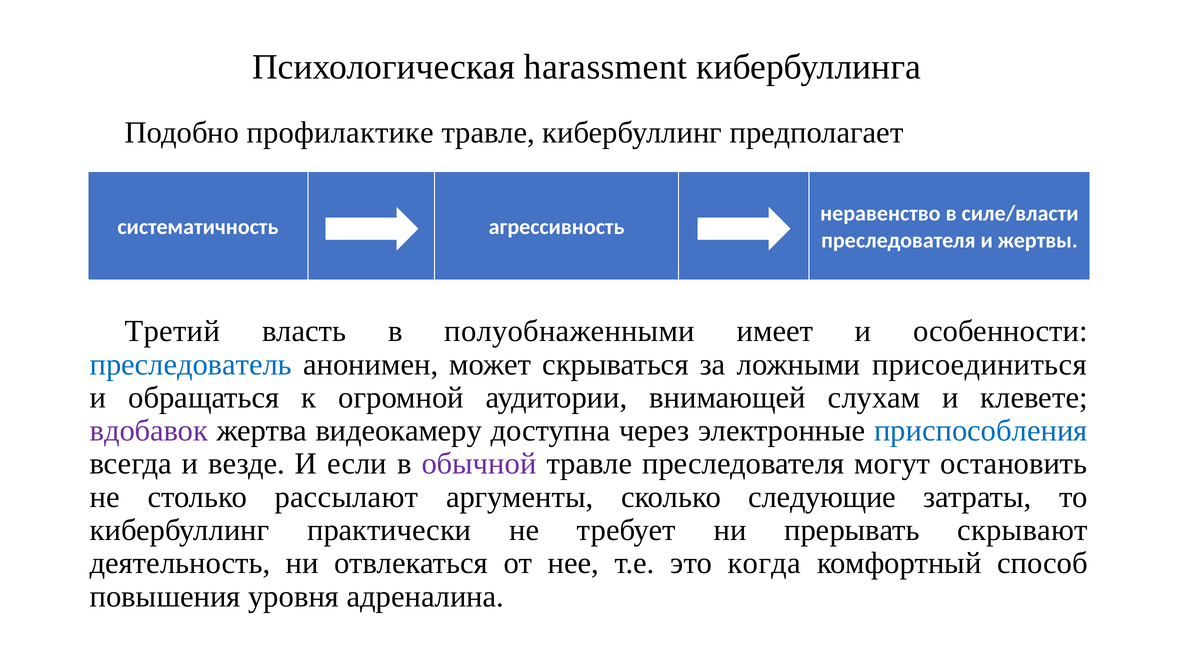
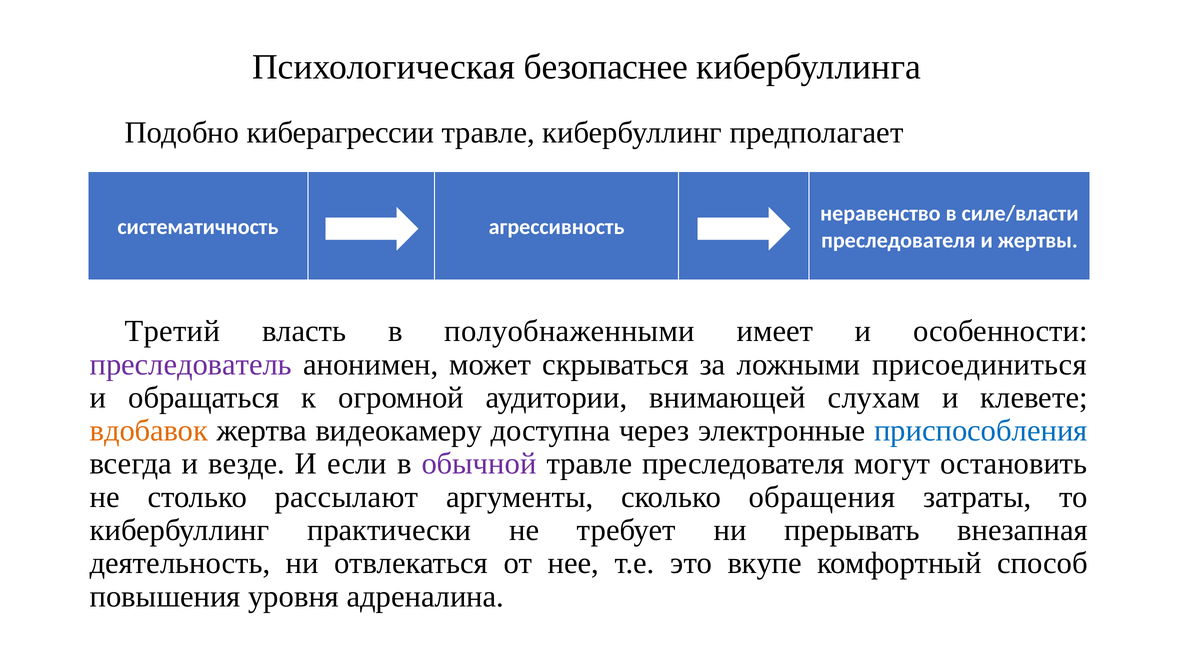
harassment: harassment -> безопаснее (606, 67)
профилактике: профилактике -> киберагрессии (341, 132)
преследователь colour: blue -> purple (191, 364)
вдобавок colour: purple -> orange (149, 430)
следующие: следующие -> обращения (822, 497)
скрывают: скрывают -> внезапная (1023, 530)
когда: когда -> вкупе (765, 563)
